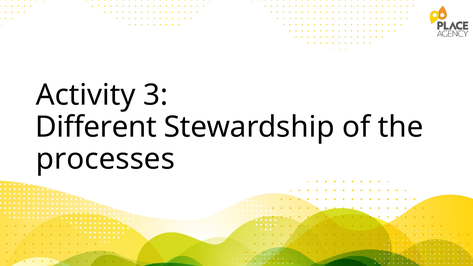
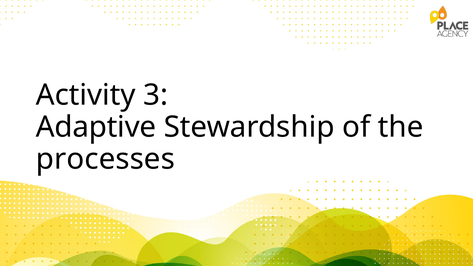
Different: Different -> Adaptive (96, 127)
